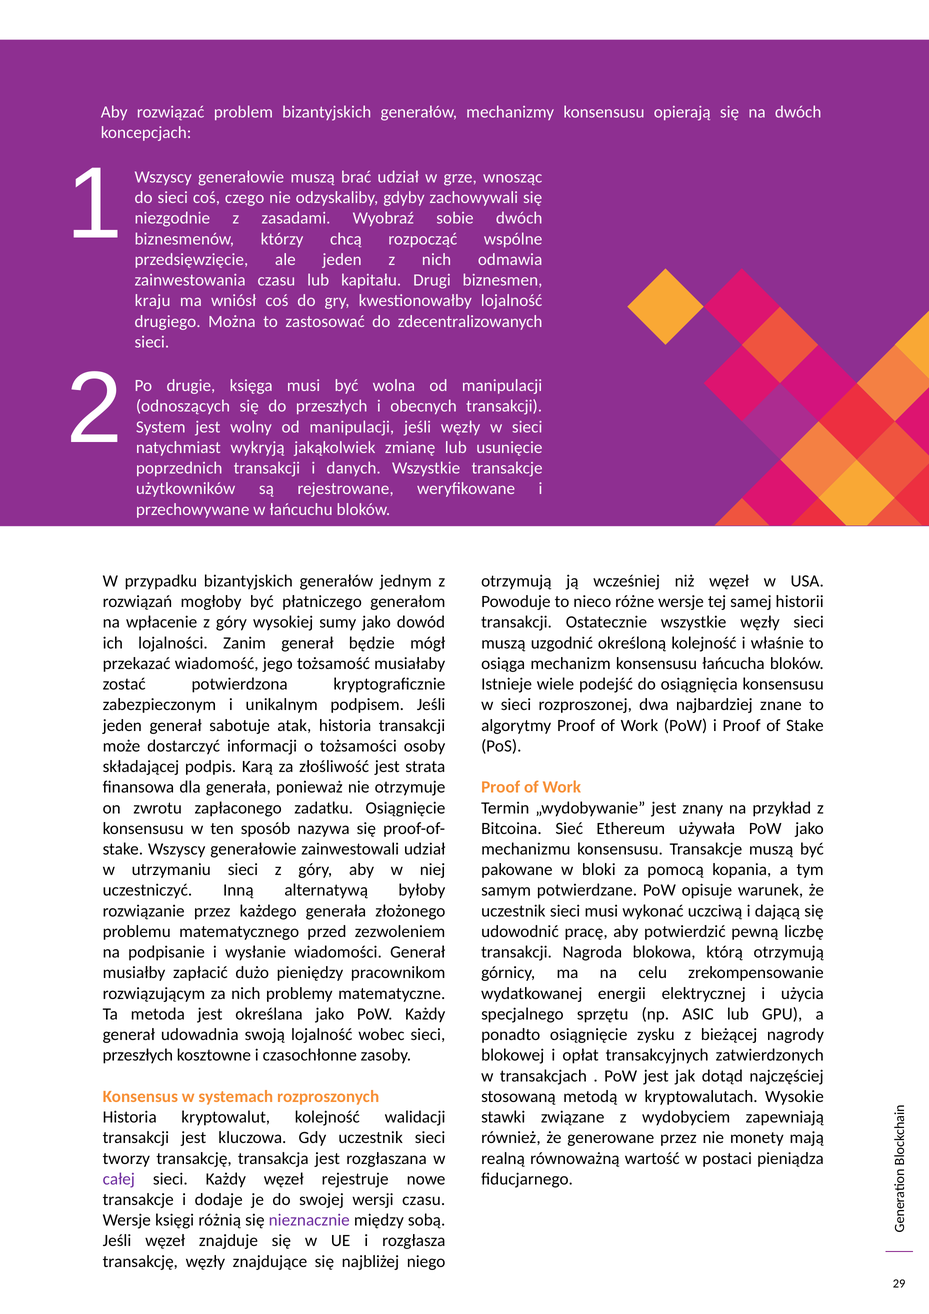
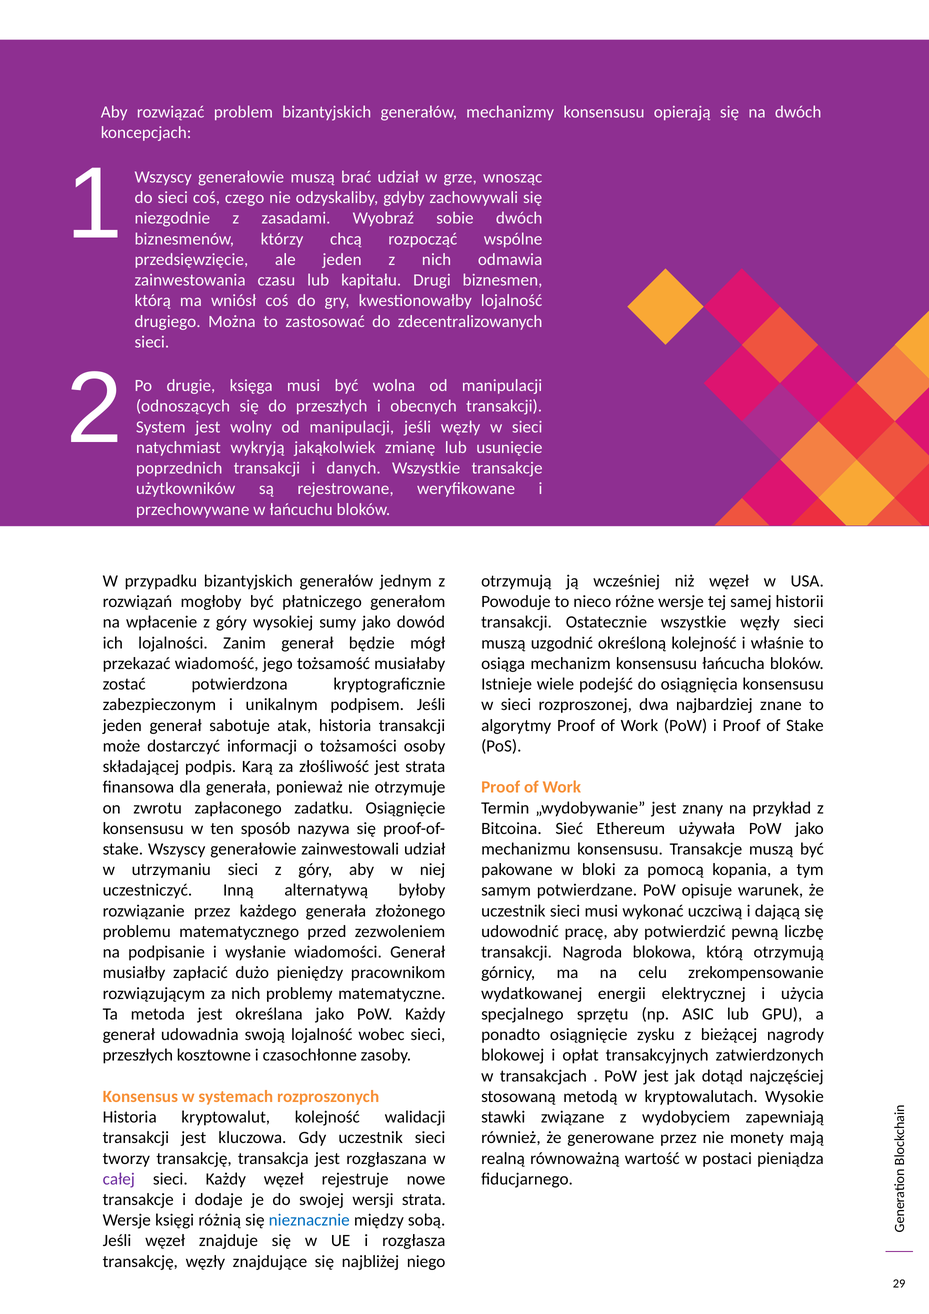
kraju: kraju -> którą (153, 301)
wersji czasu: czasu -> strata (424, 1199)
nieznacznie colour: purple -> blue (309, 1220)
